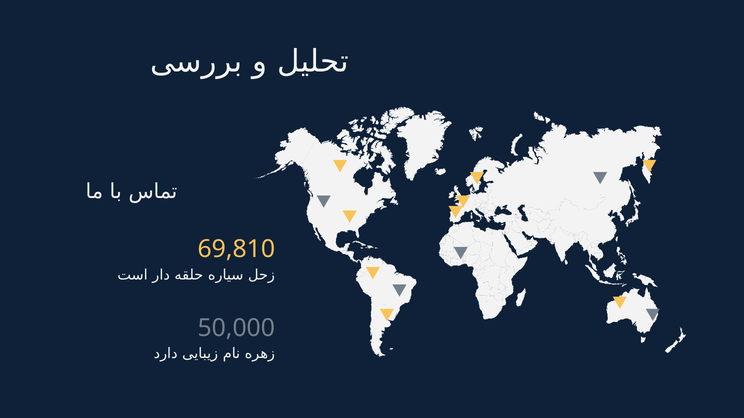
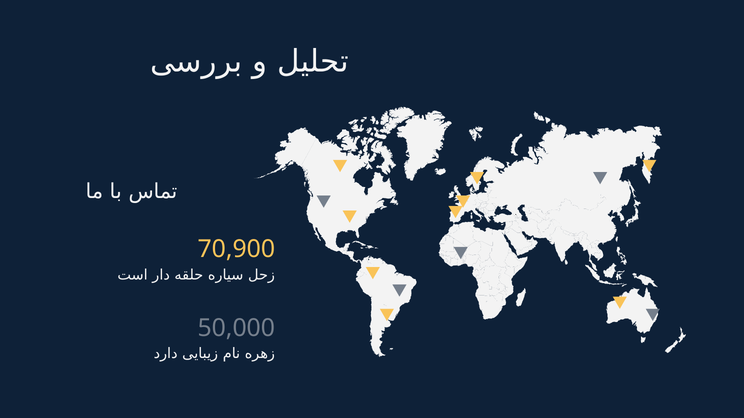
69,810: 69,810 -> 70,900 (236, 250)
